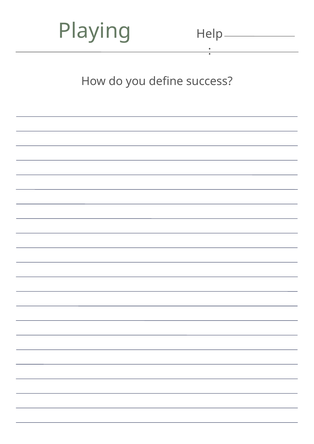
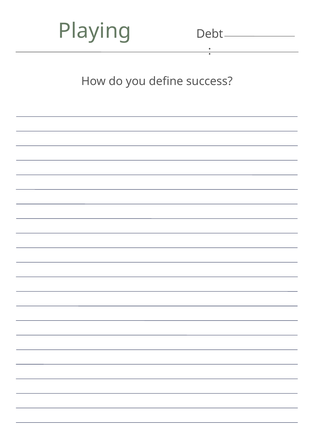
Help: Help -> Debt (210, 34)
